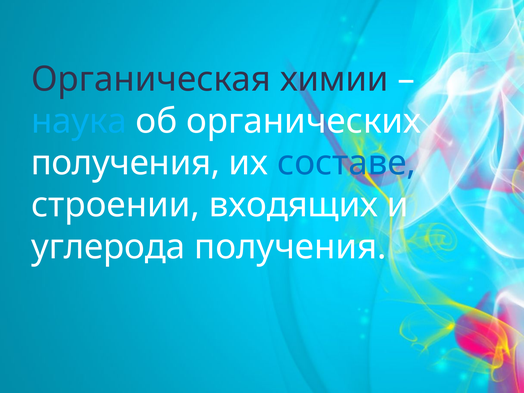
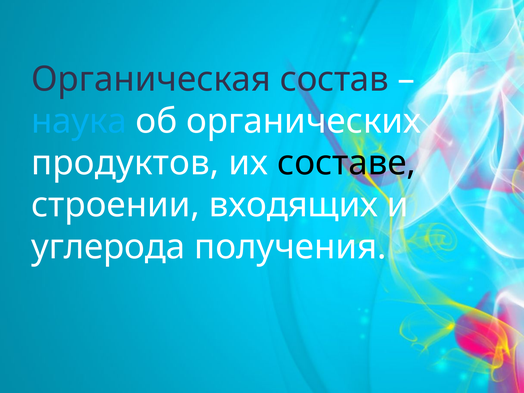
химии: химии -> состав (334, 79)
получения: получения -> продуктов (125, 163)
составе colour: blue -> black (347, 163)
